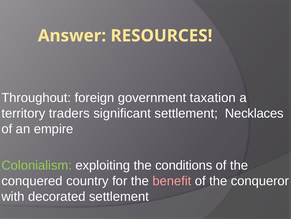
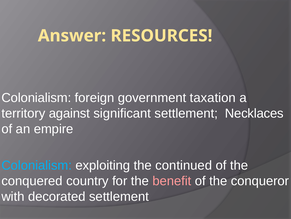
Throughout: Throughout -> Colonialism (36, 98)
traders: traders -> against (69, 113)
Colonialism colour: light green -> light blue (37, 165)
conditions: conditions -> continued (184, 165)
